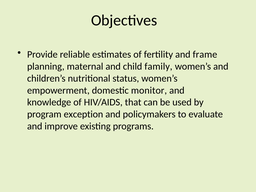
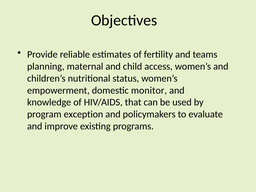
frame: frame -> teams (205, 54)
family: family -> access (158, 66)
